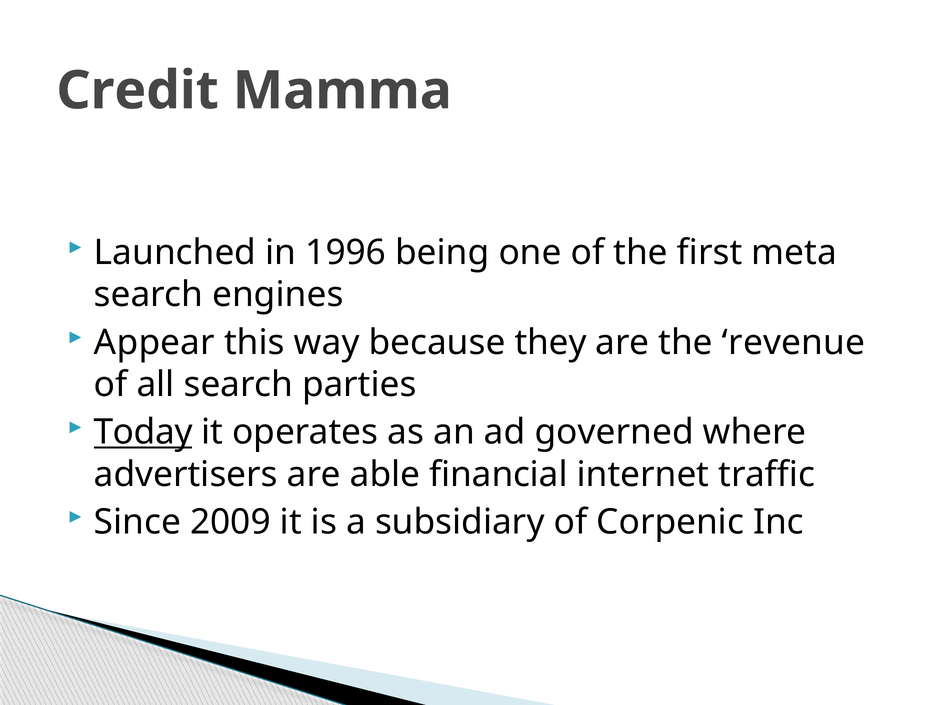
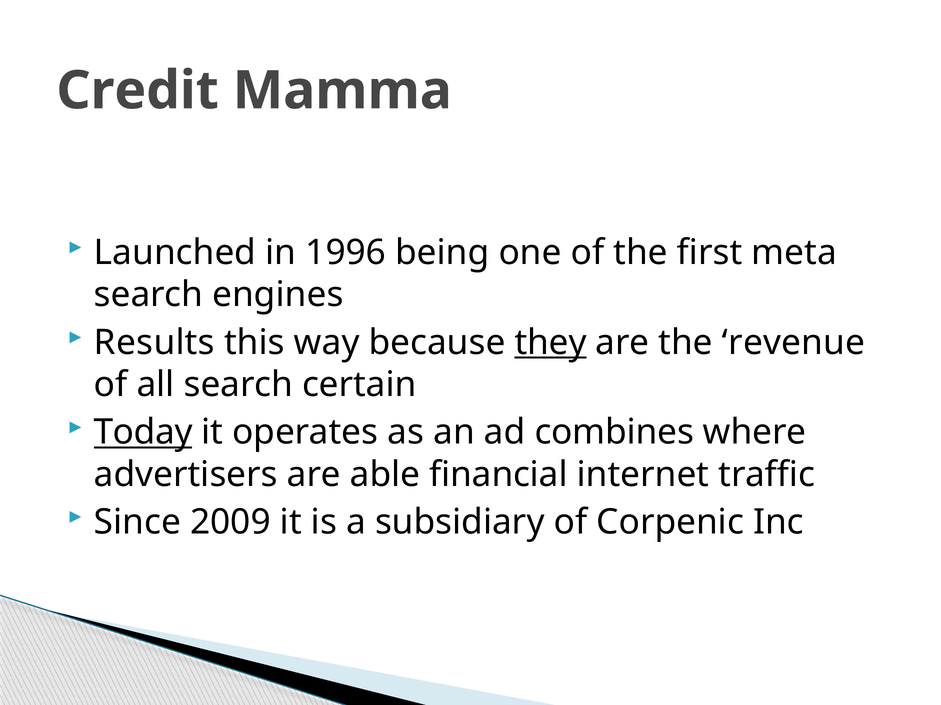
Appear: Appear -> Results (154, 343)
they underline: none -> present (551, 343)
parties: parties -> certain (359, 385)
governed: governed -> combines (614, 433)
